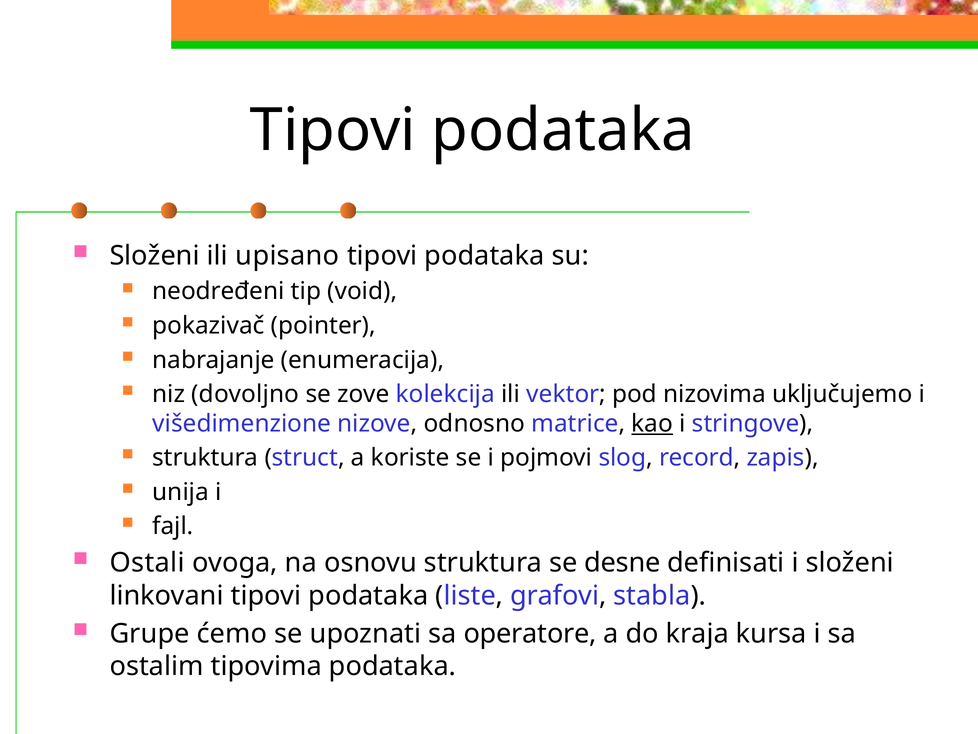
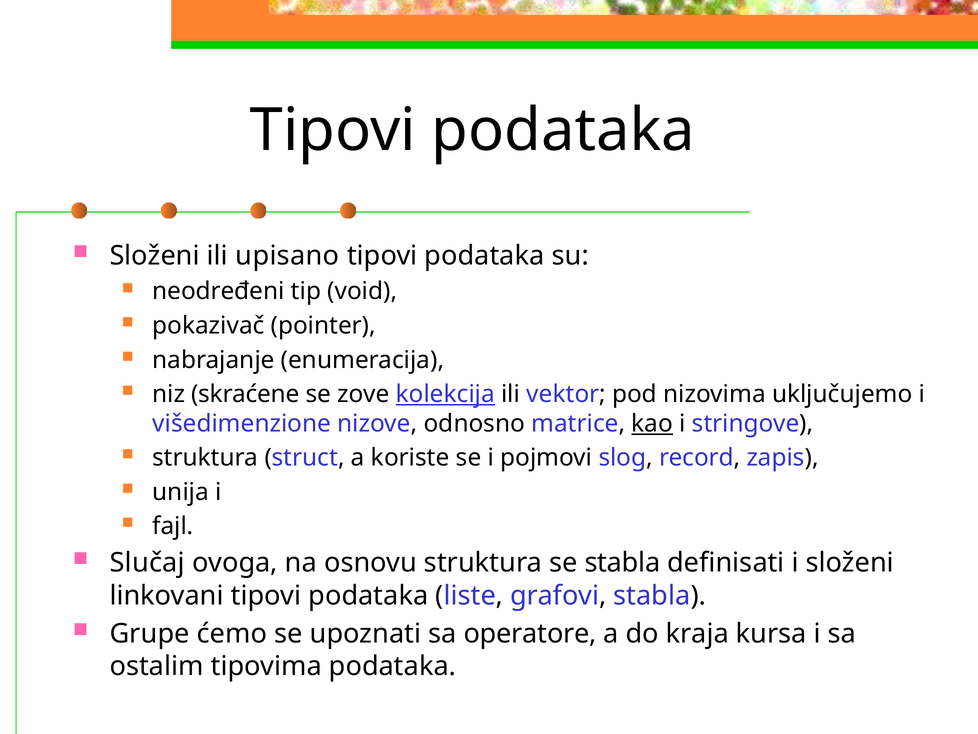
dovoljno: dovoljno -> skraćene (245, 394)
kolekcija underline: none -> present (445, 394)
Ostali: Ostali -> Slučaj (147, 563)
se desne: desne -> stabla (622, 563)
